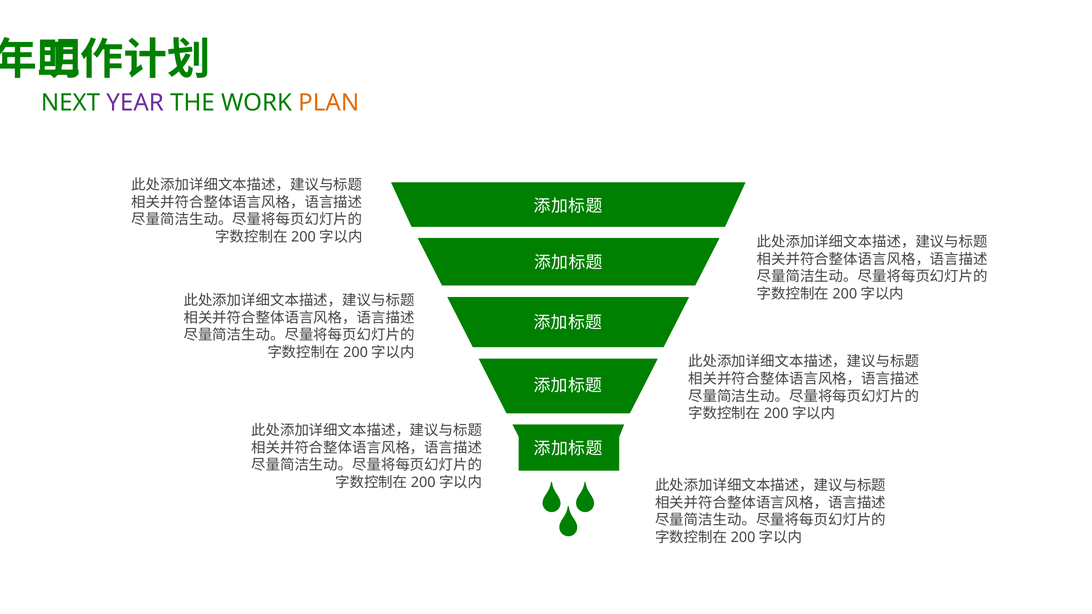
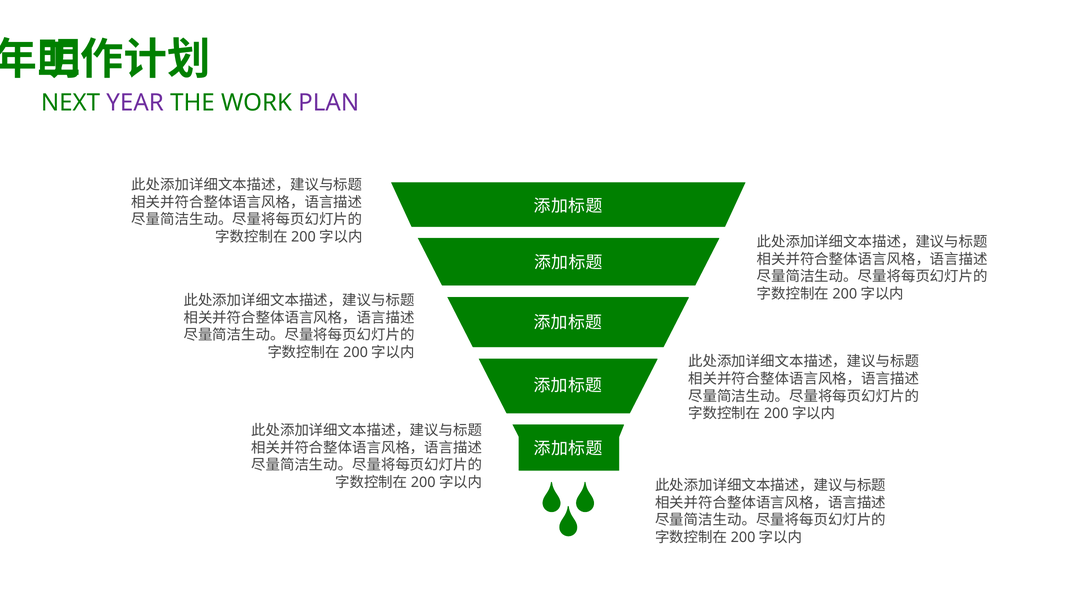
PLAN colour: orange -> purple (329, 103)
